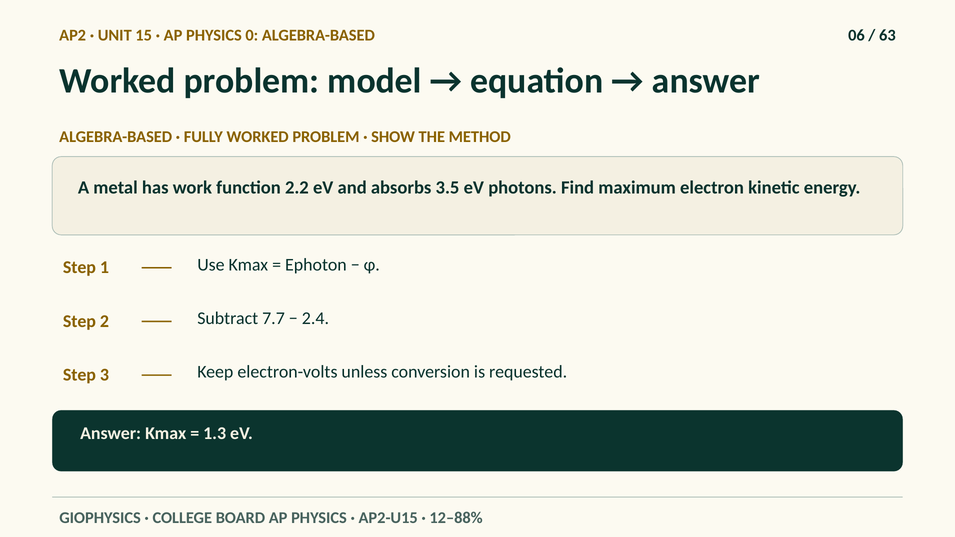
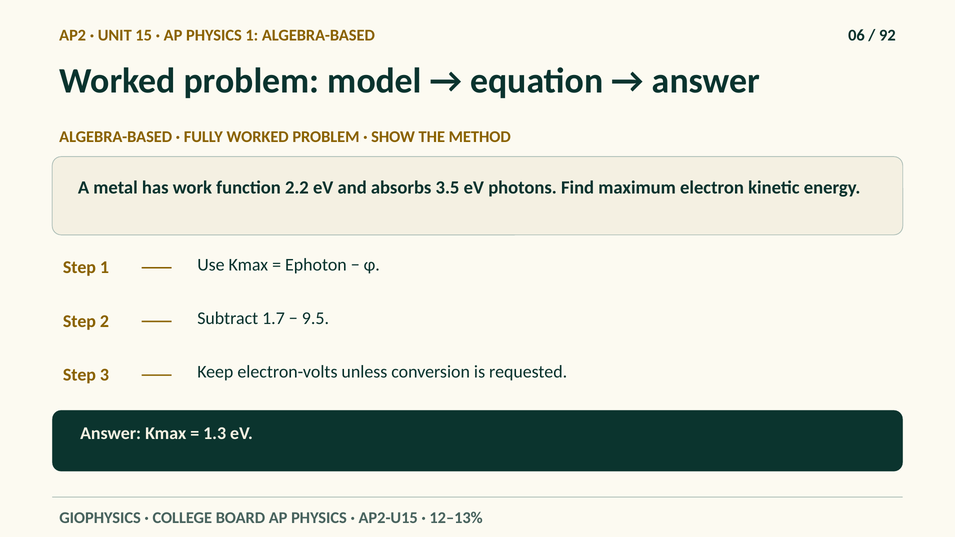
PHYSICS 0: 0 -> 1 (252, 35)
63: 63 -> 92 (887, 35)
7.7: 7.7 -> 1.7 (273, 318)
2.4: 2.4 -> 9.5 (315, 318)
12–88%: 12–88% -> 12–13% (456, 518)
